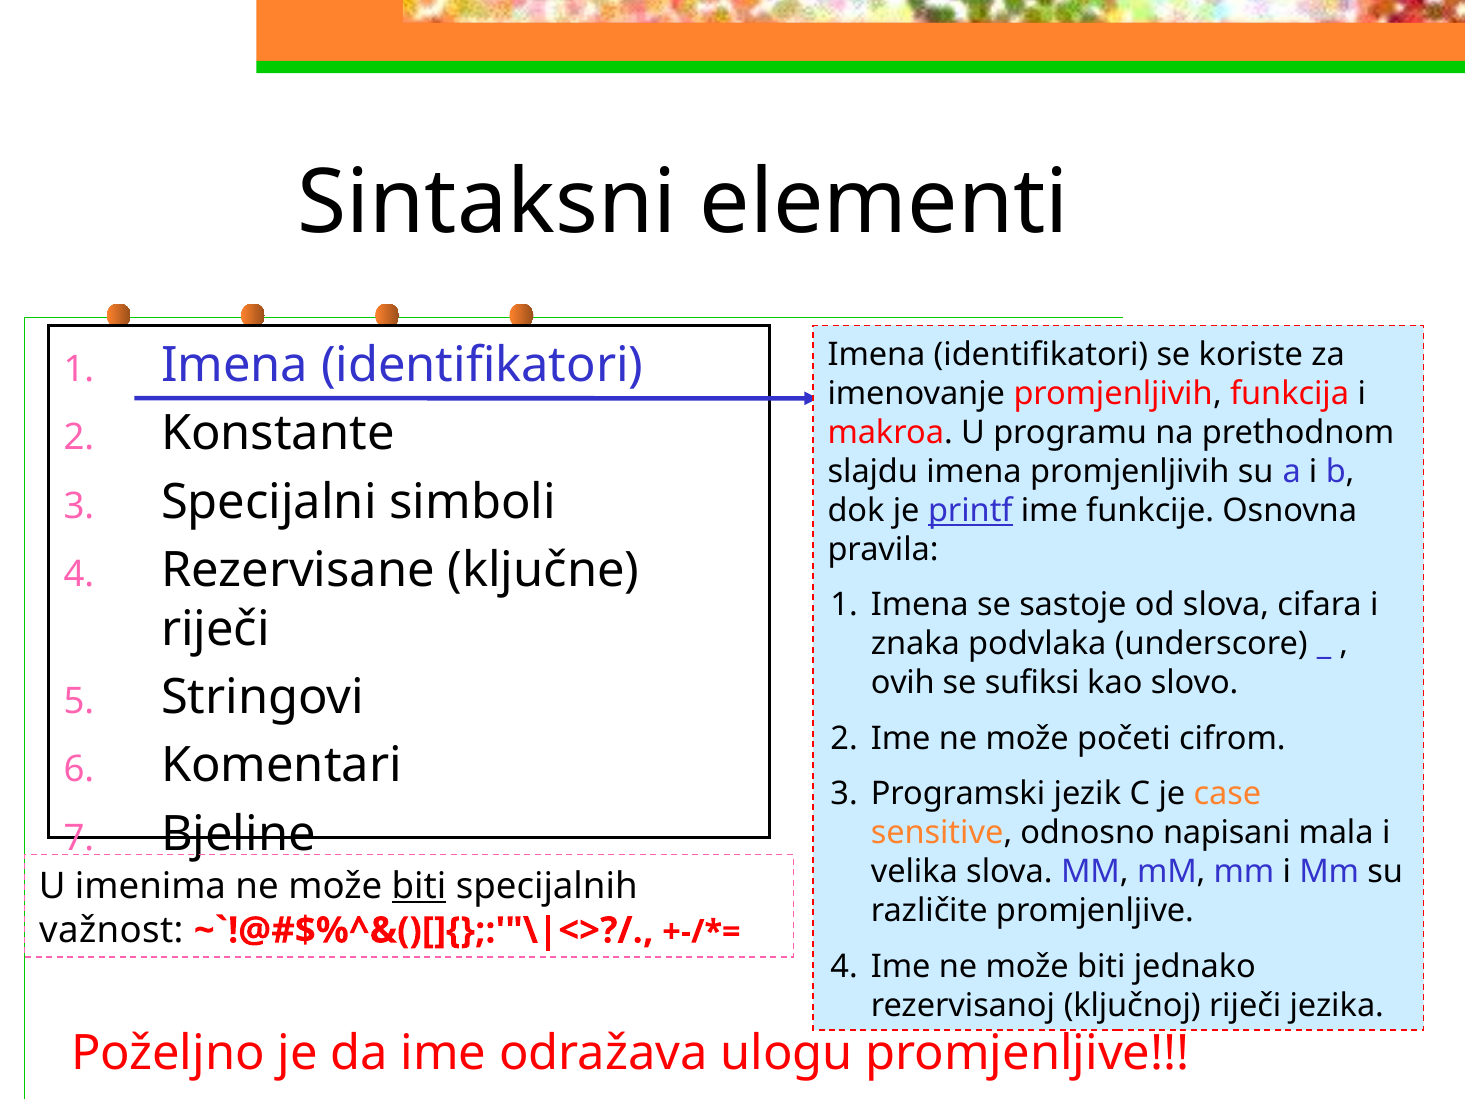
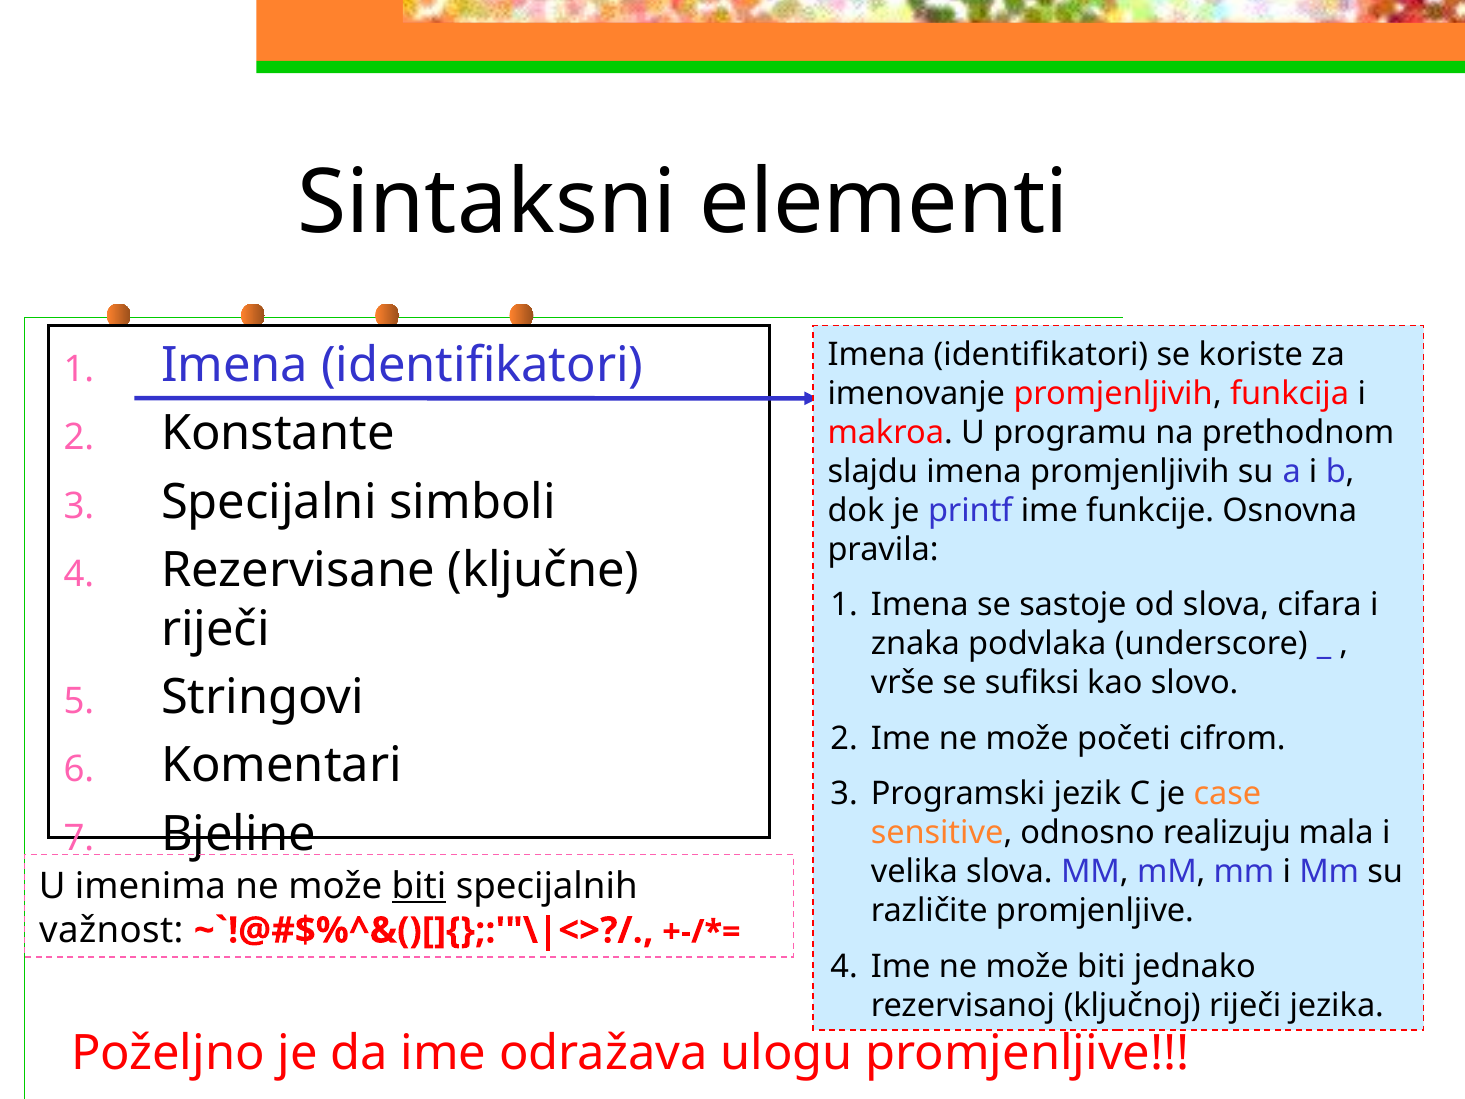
printf underline: present -> none (970, 511)
ovih: ovih -> vrše (903, 683)
napisani: napisani -> realizuju (1227, 833)
